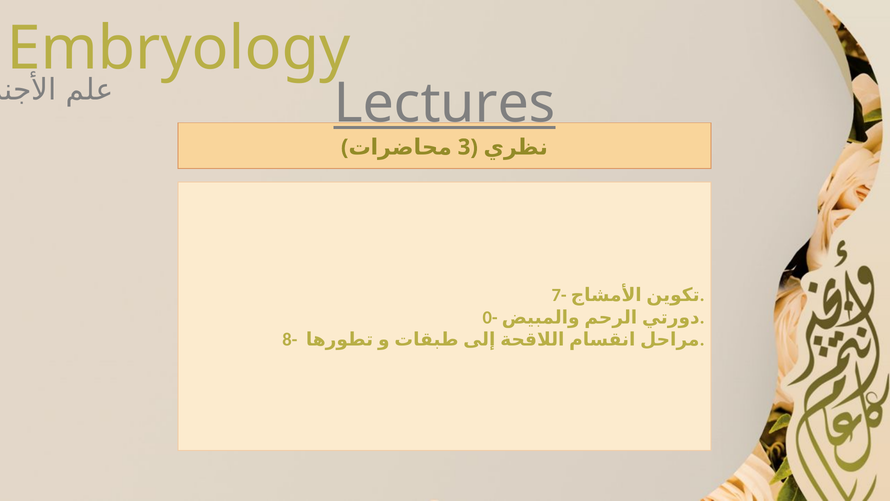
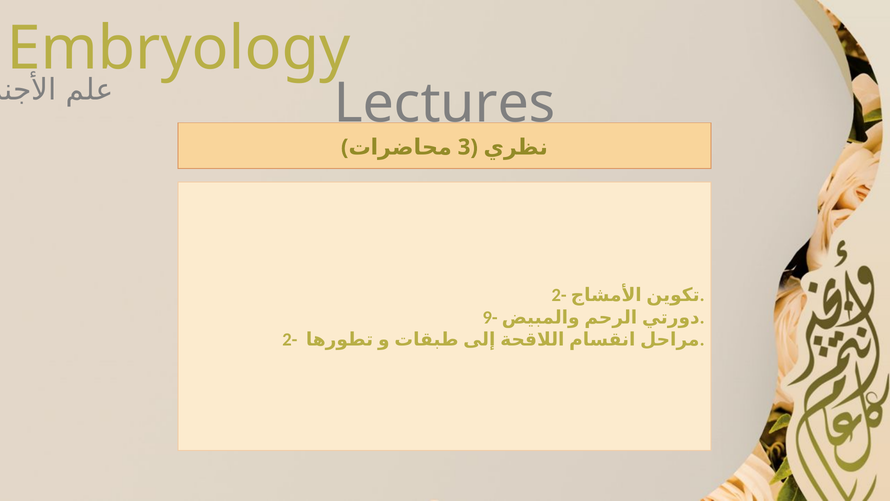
Lectures underline: present -> none (445, 104)
7-: 7- -> 2- (559, 295)
0-: 0- -> 9- (490, 317)
8-: 8- -> 2- (290, 339)
